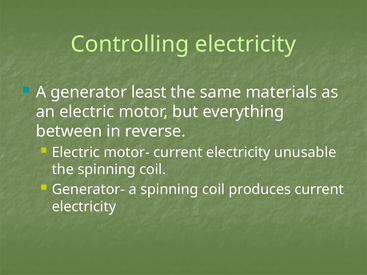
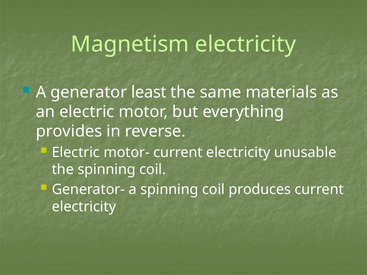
Controlling: Controlling -> Magnetism (130, 44)
between: between -> provides (69, 131)
